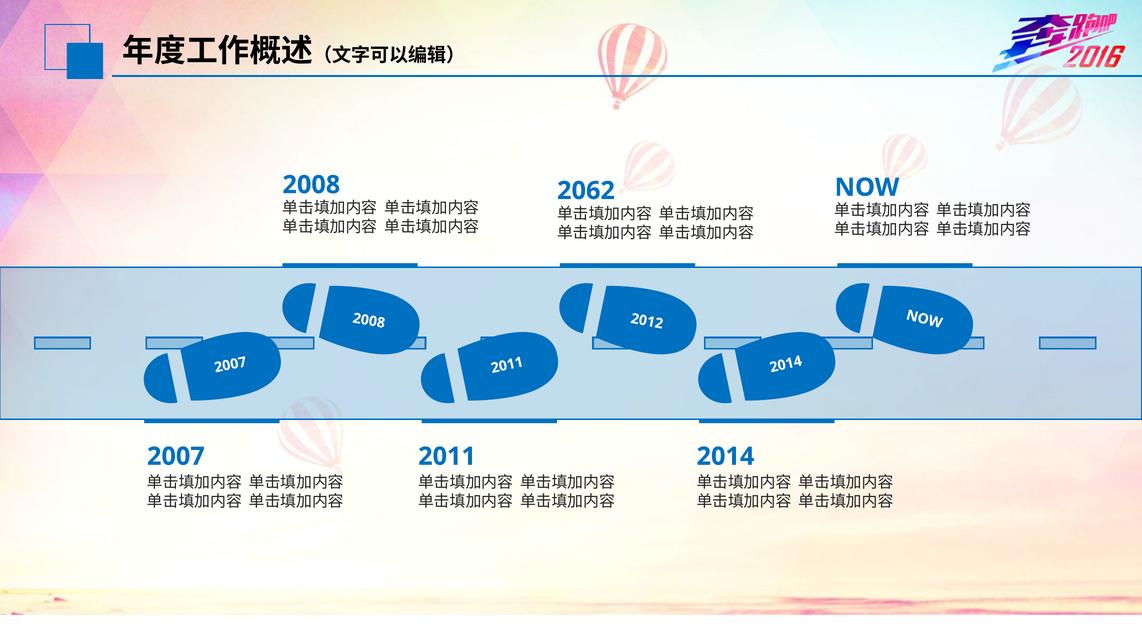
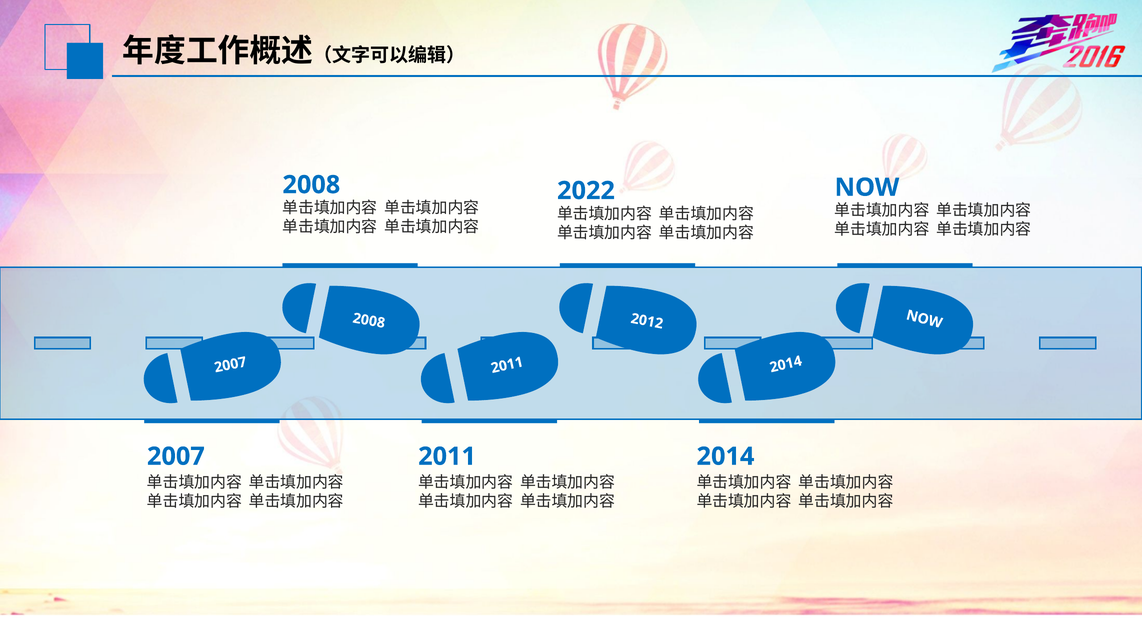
2062: 2062 -> 2022 (586, 191)
